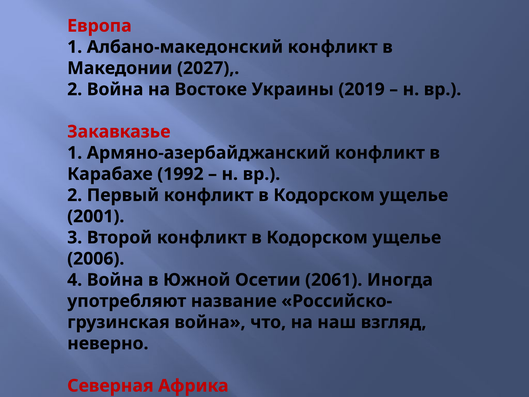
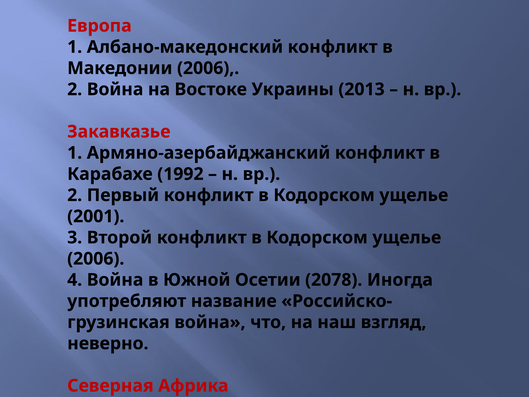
Македонии 2027: 2027 -> 2006 (208, 68)
2019: 2019 -> 2013 (362, 89)
2061: 2061 -> 2078 (334, 280)
